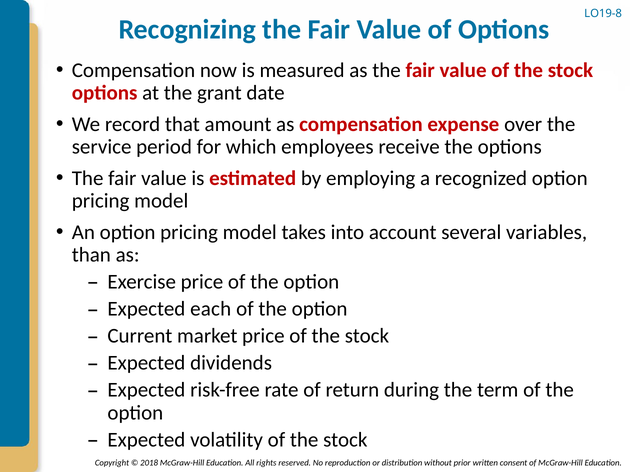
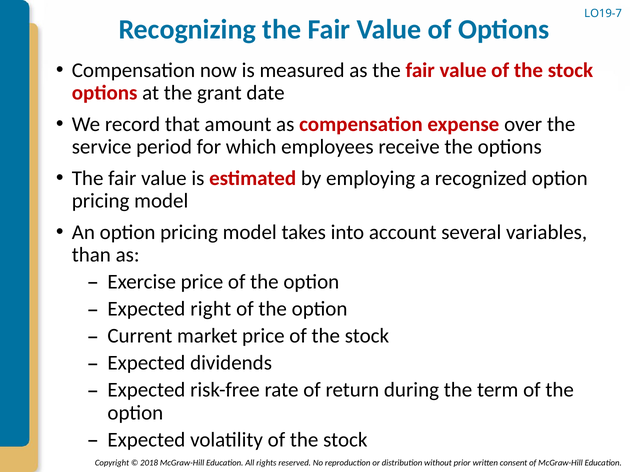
LO19-8: LO19-8 -> LO19-7 (603, 13)
each: each -> right (211, 309)
